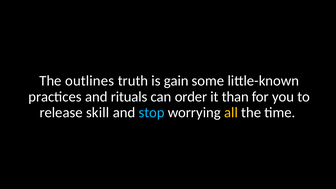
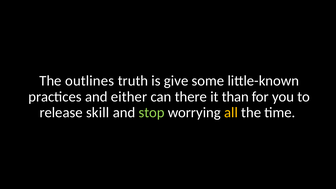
gain: gain -> give (176, 81)
rituals: rituals -> either (129, 97)
order: order -> there (191, 97)
stop colour: light blue -> light green (152, 113)
